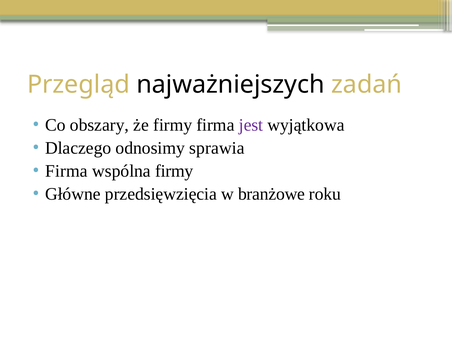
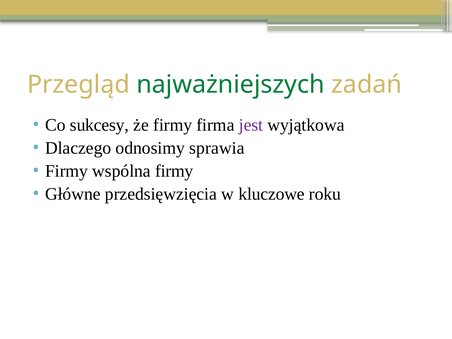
najważniejszych colour: black -> green (231, 85)
obszary: obszary -> sukcesy (99, 125)
Firma: Firma -> Firmy (67, 171)
branżowe: branżowe -> kluczowe (272, 194)
